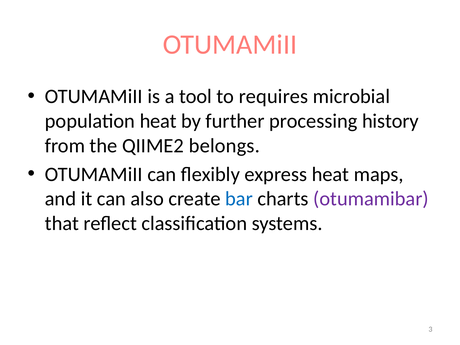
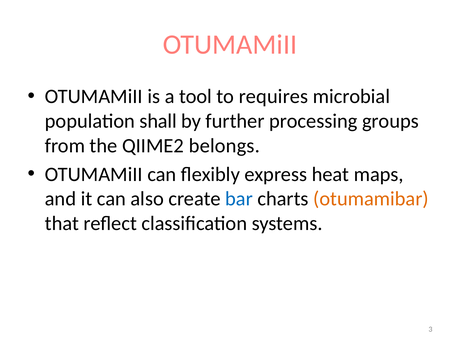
population heat: heat -> shall (158, 121)
history: history -> groups (390, 121)
otumamibar colour: purple -> orange (371, 199)
